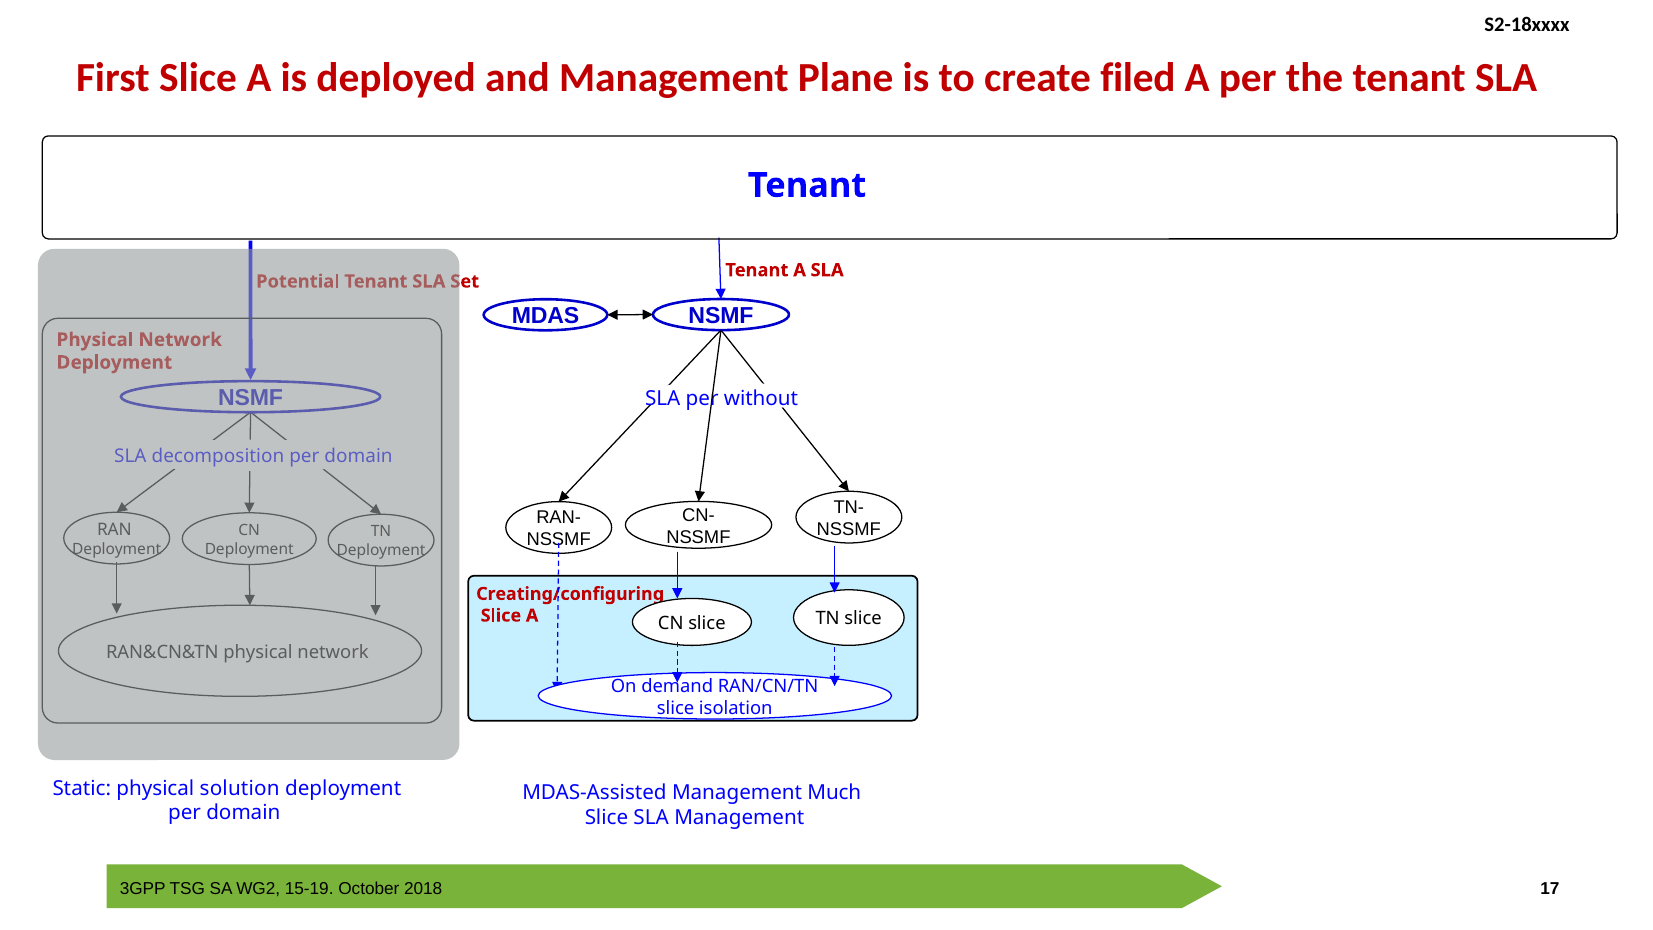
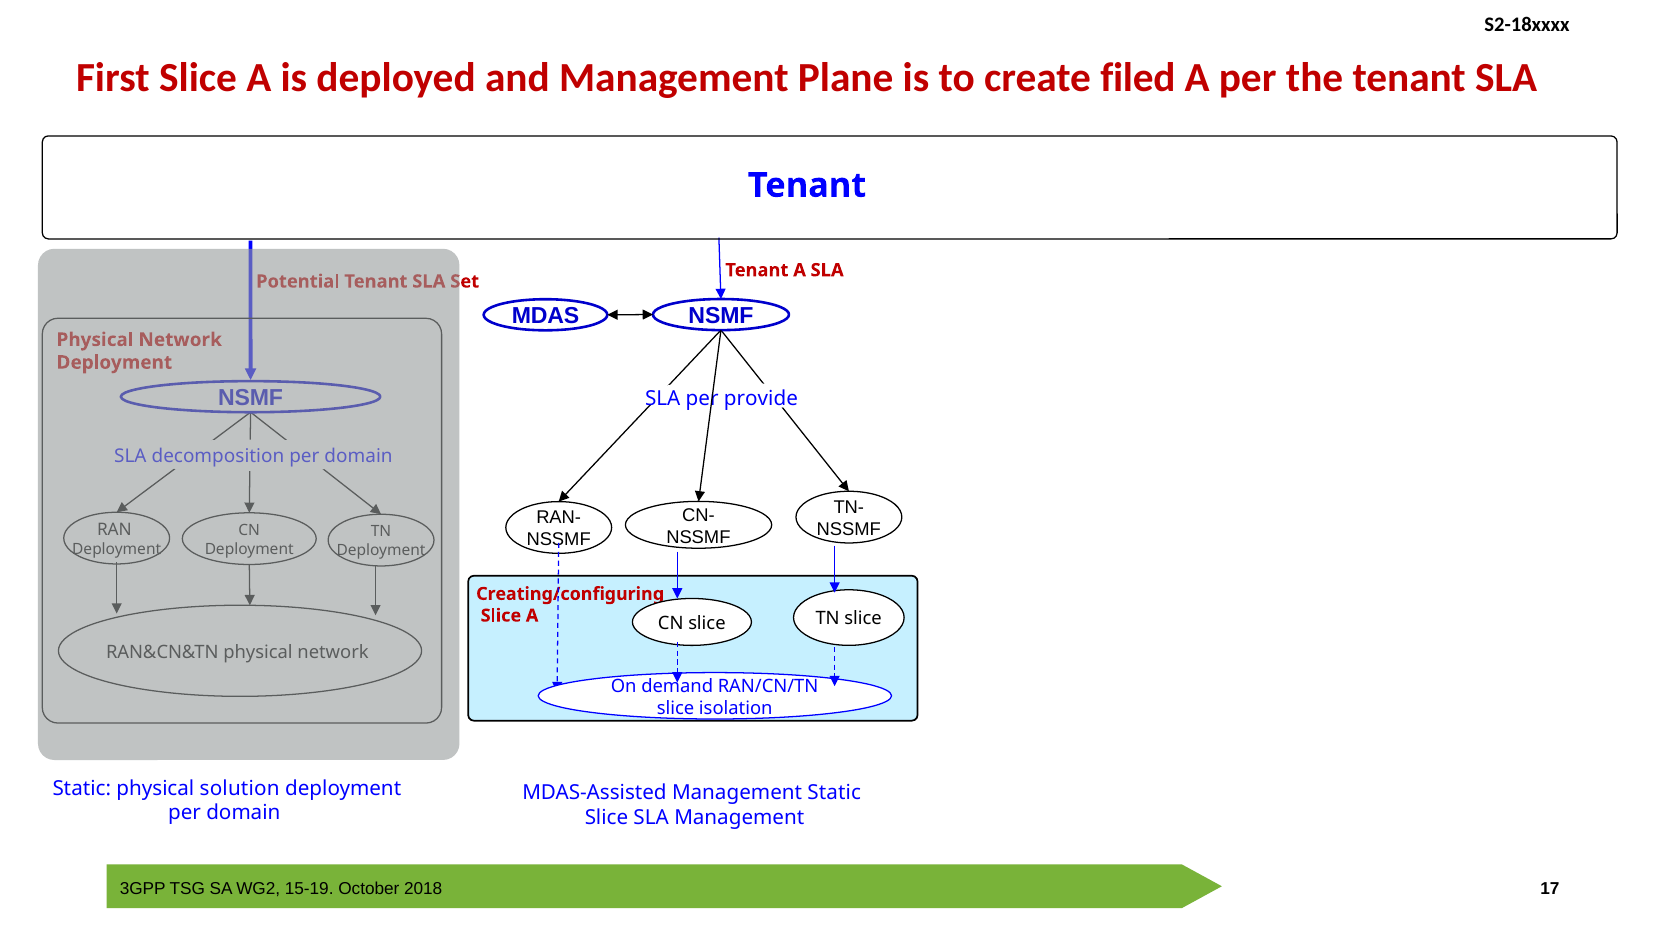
without: without -> provide (761, 398)
MDAS-Assisted Management Much: Much -> Static (834, 793)
